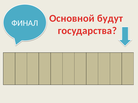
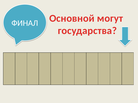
будут: будут -> могут (110, 18)
